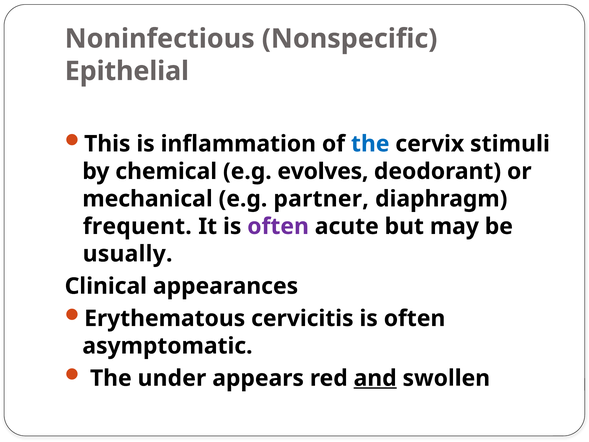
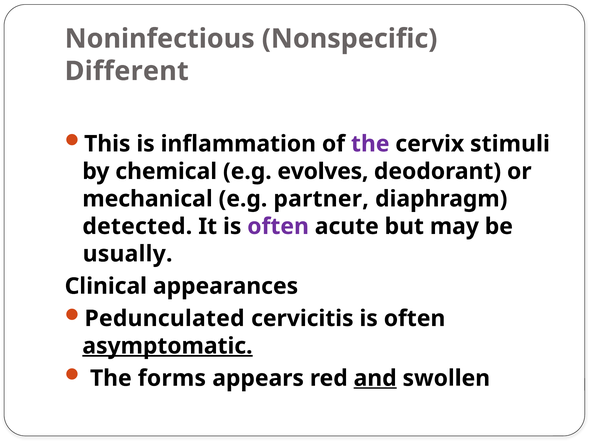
Epithelial: Epithelial -> Different (127, 71)
the colour: blue -> purple (370, 144)
frequent: frequent -> detected (137, 226)
Erythematous: Erythematous -> Pedunculated (165, 318)
asymptomatic underline: none -> present (167, 346)
under: under -> forms (172, 378)
